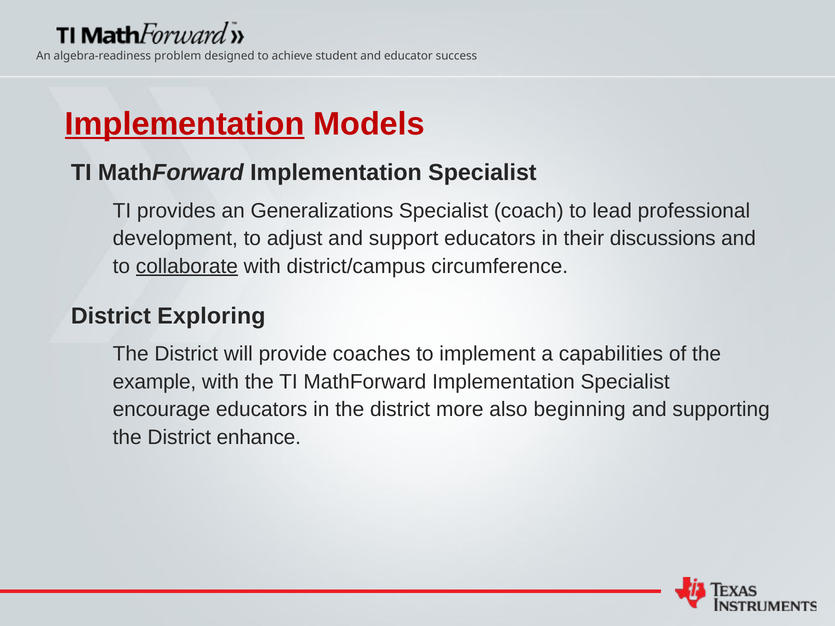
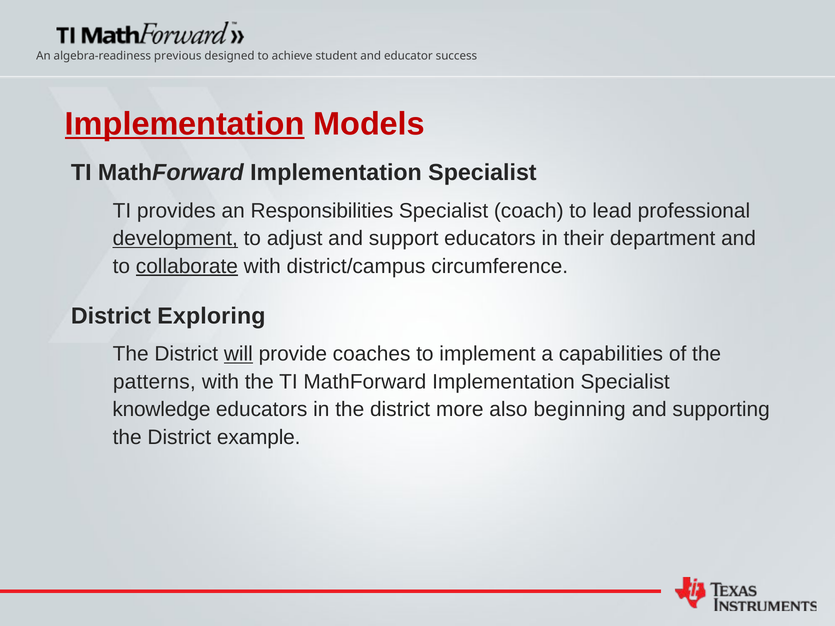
problem: problem -> previous (178, 56)
Generalizations: Generalizations -> Responsibilities (322, 211)
development underline: none -> present (175, 239)
discussions: discussions -> department (663, 239)
will underline: none -> present (238, 354)
example: example -> patterns (154, 382)
encourage: encourage -> knowledge (162, 410)
enhance: enhance -> example (259, 438)
